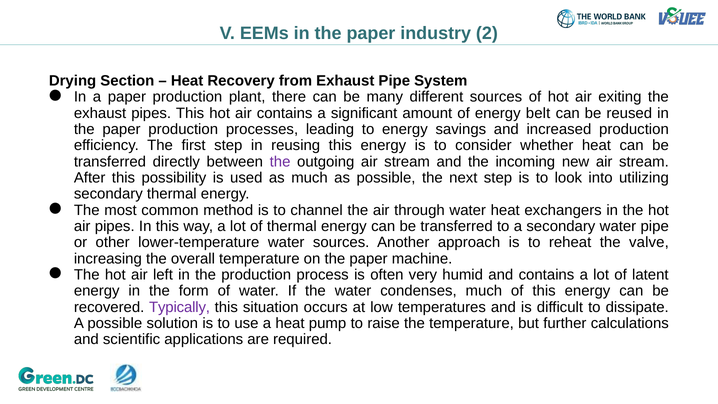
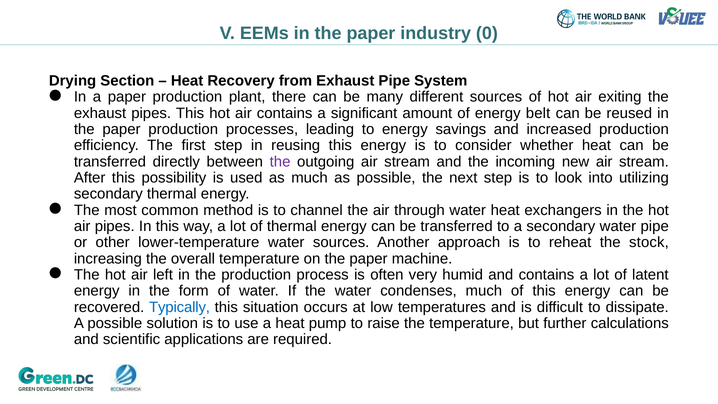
2: 2 -> 0 (487, 33)
valve: valve -> stock (649, 242)
Typically colour: purple -> blue (180, 307)
